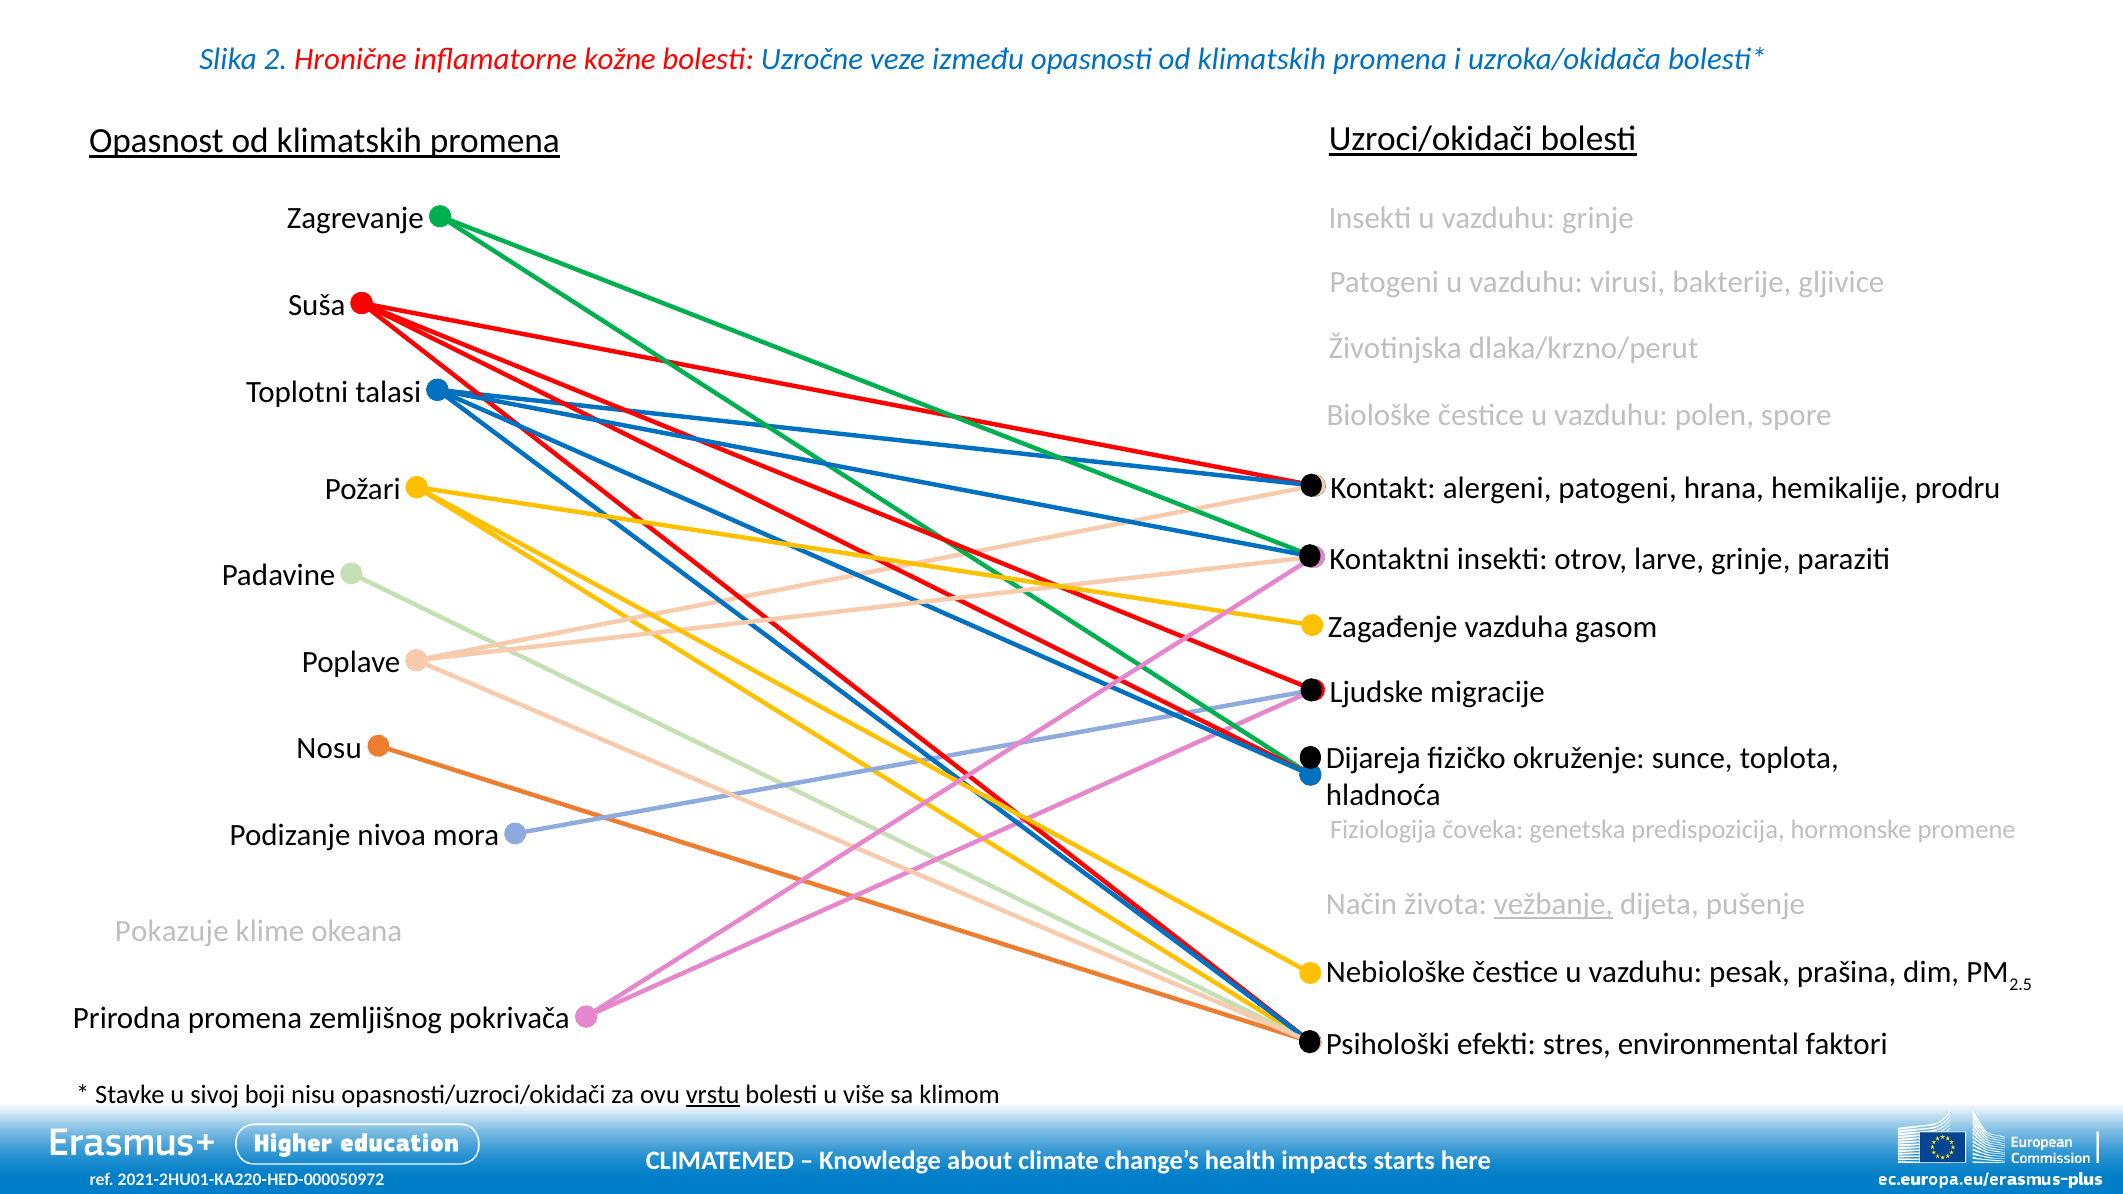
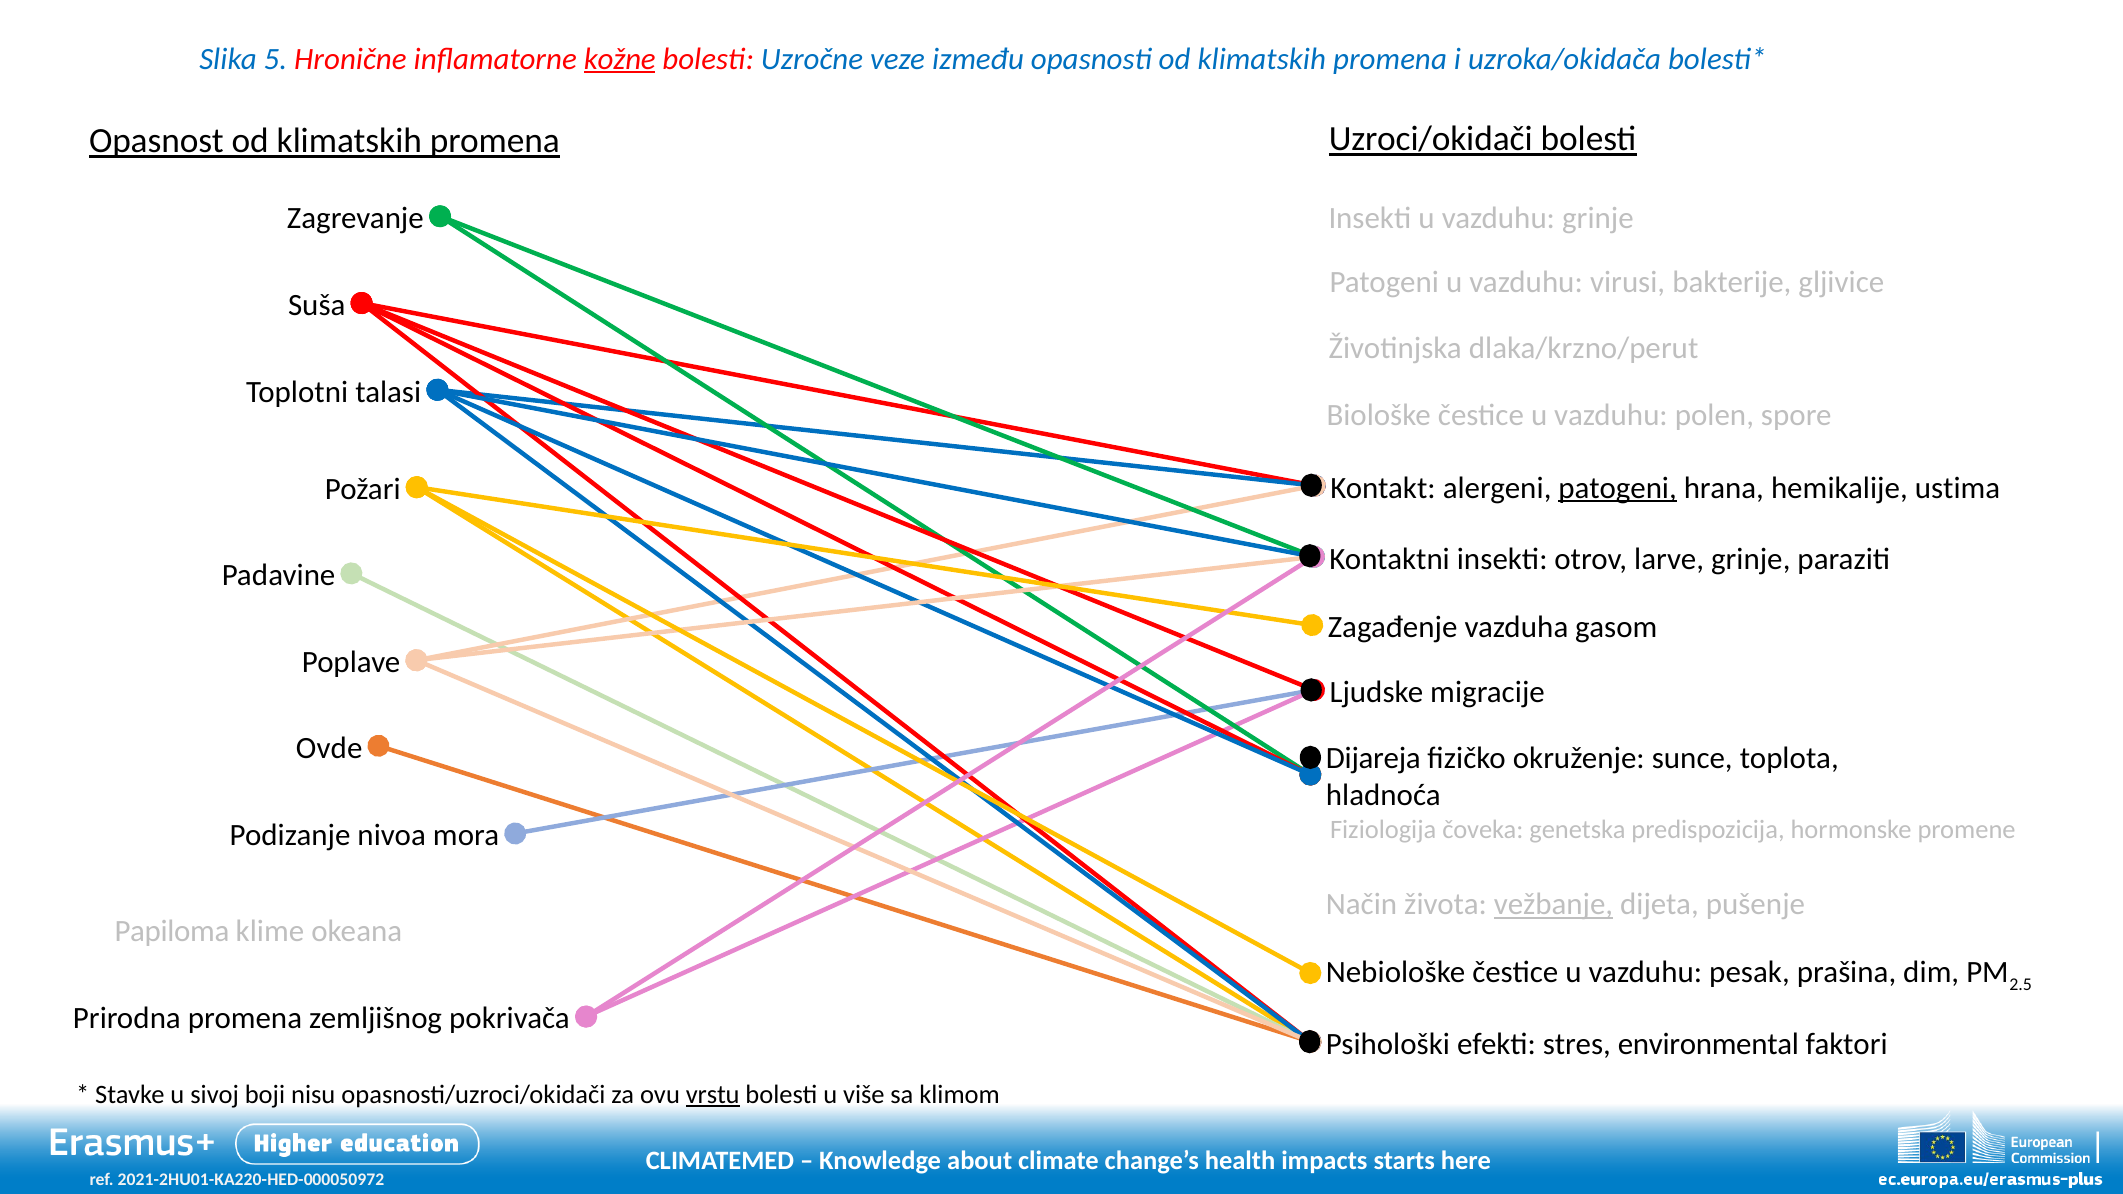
2: 2 -> 5 (275, 59)
kožne underline: none -> present (620, 59)
patogeni underline: none -> present (1618, 488)
prodru: prodru -> ustima (1958, 488)
Nosu: Nosu -> Ovde (329, 748)
Pokazuje: Pokazuje -> Papiloma (172, 931)
